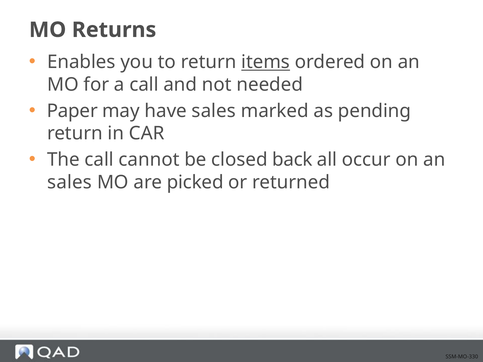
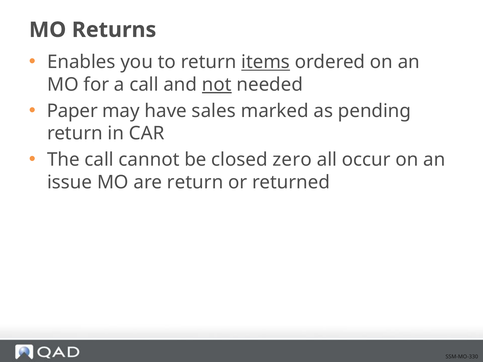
not underline: none -> present (217, 85)
back: back -> zero (292, 160)
sales: sales -> issue (70, 182)
are picked: picked -> return (195, 182)
